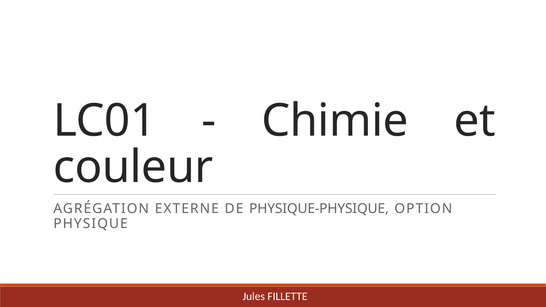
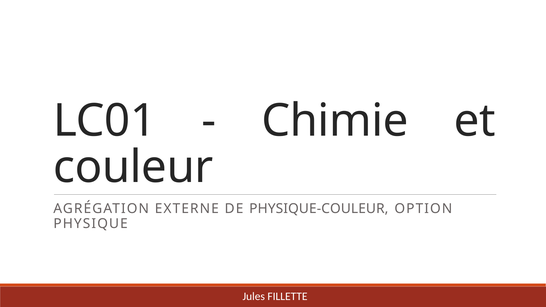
PHYSIQUE-PHYSIQUE: PHYSIQUE-PHYSIQUE -> PHYSIQUE-COULEUR (319, 209)
